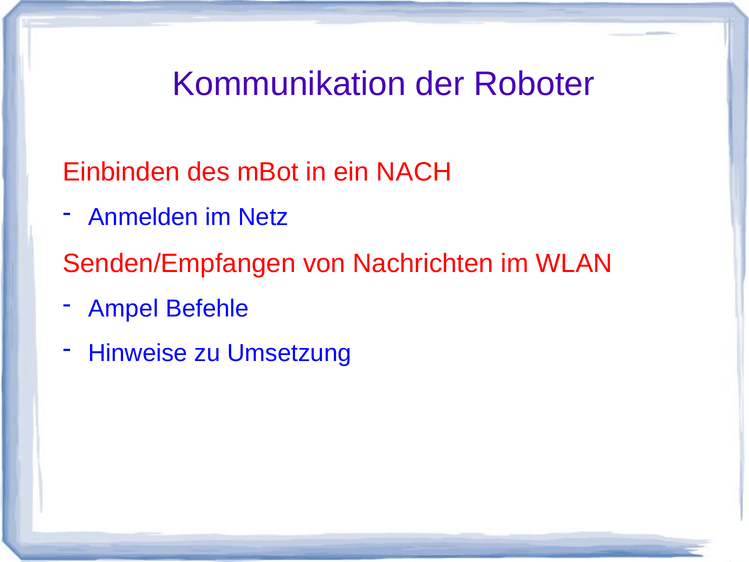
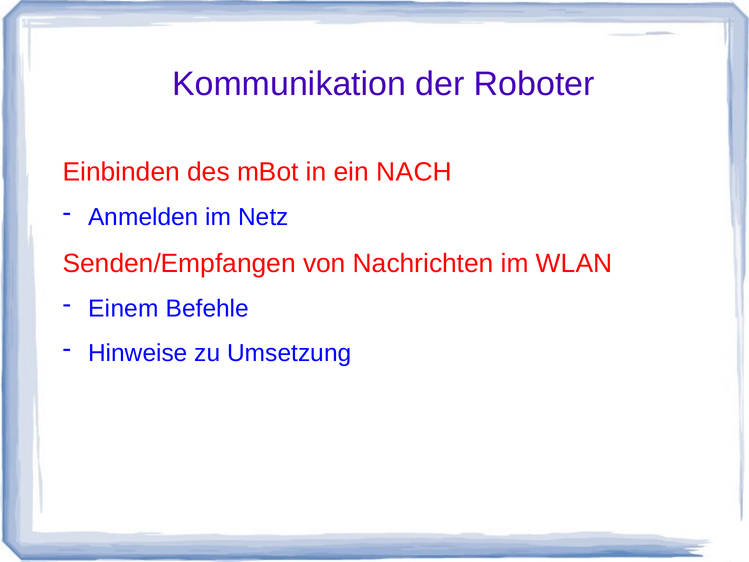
Ampel: Ampel -> Einem (123, 309)
